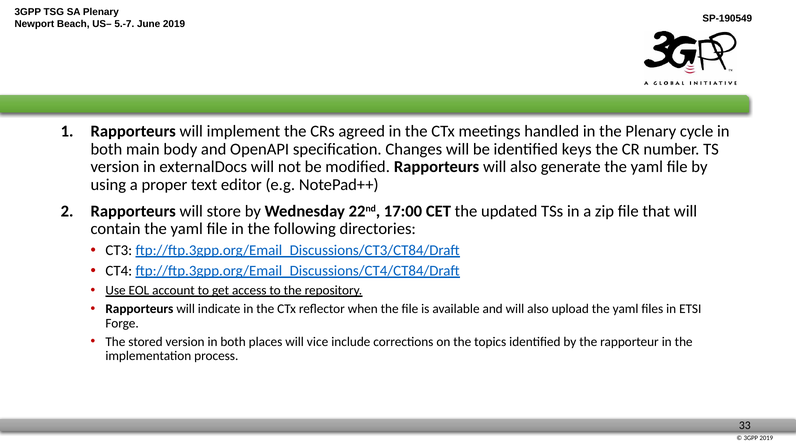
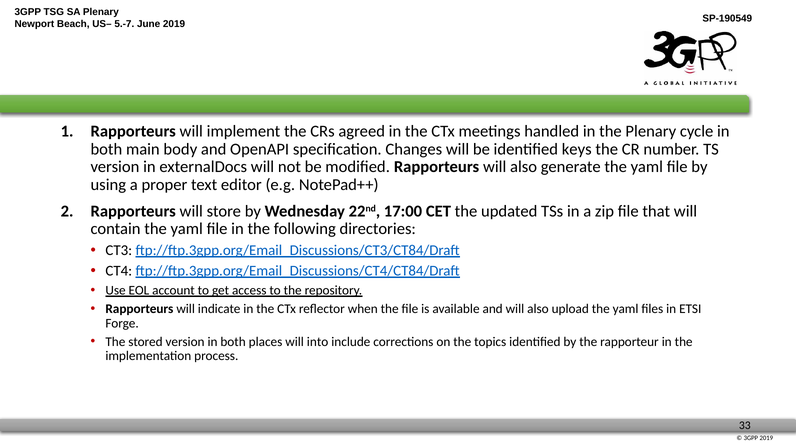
vice: vice -> into (318, 341)
